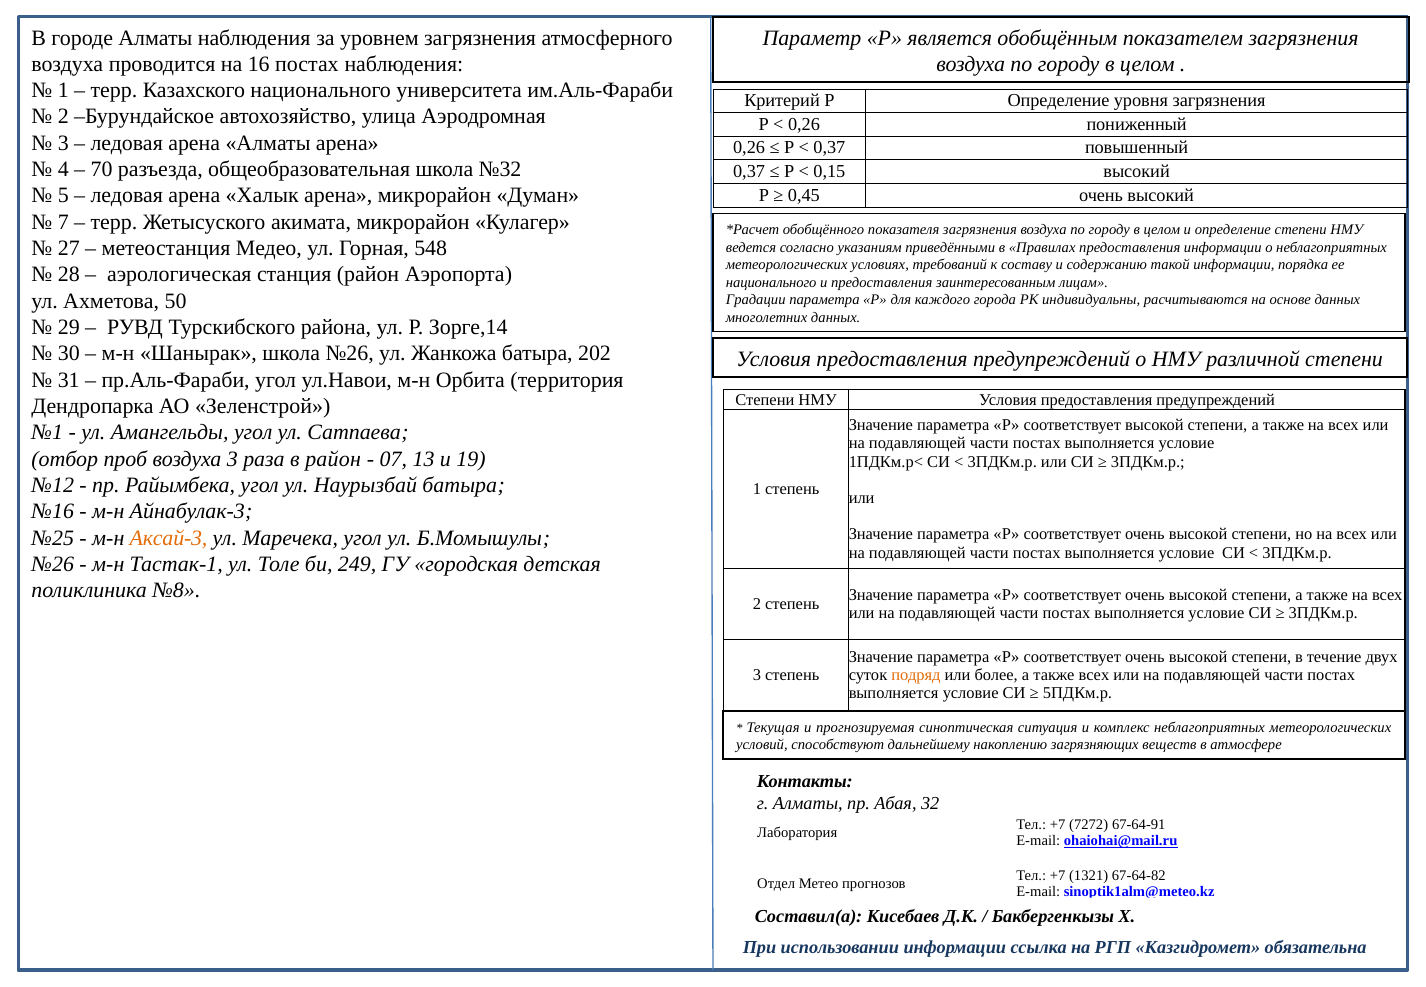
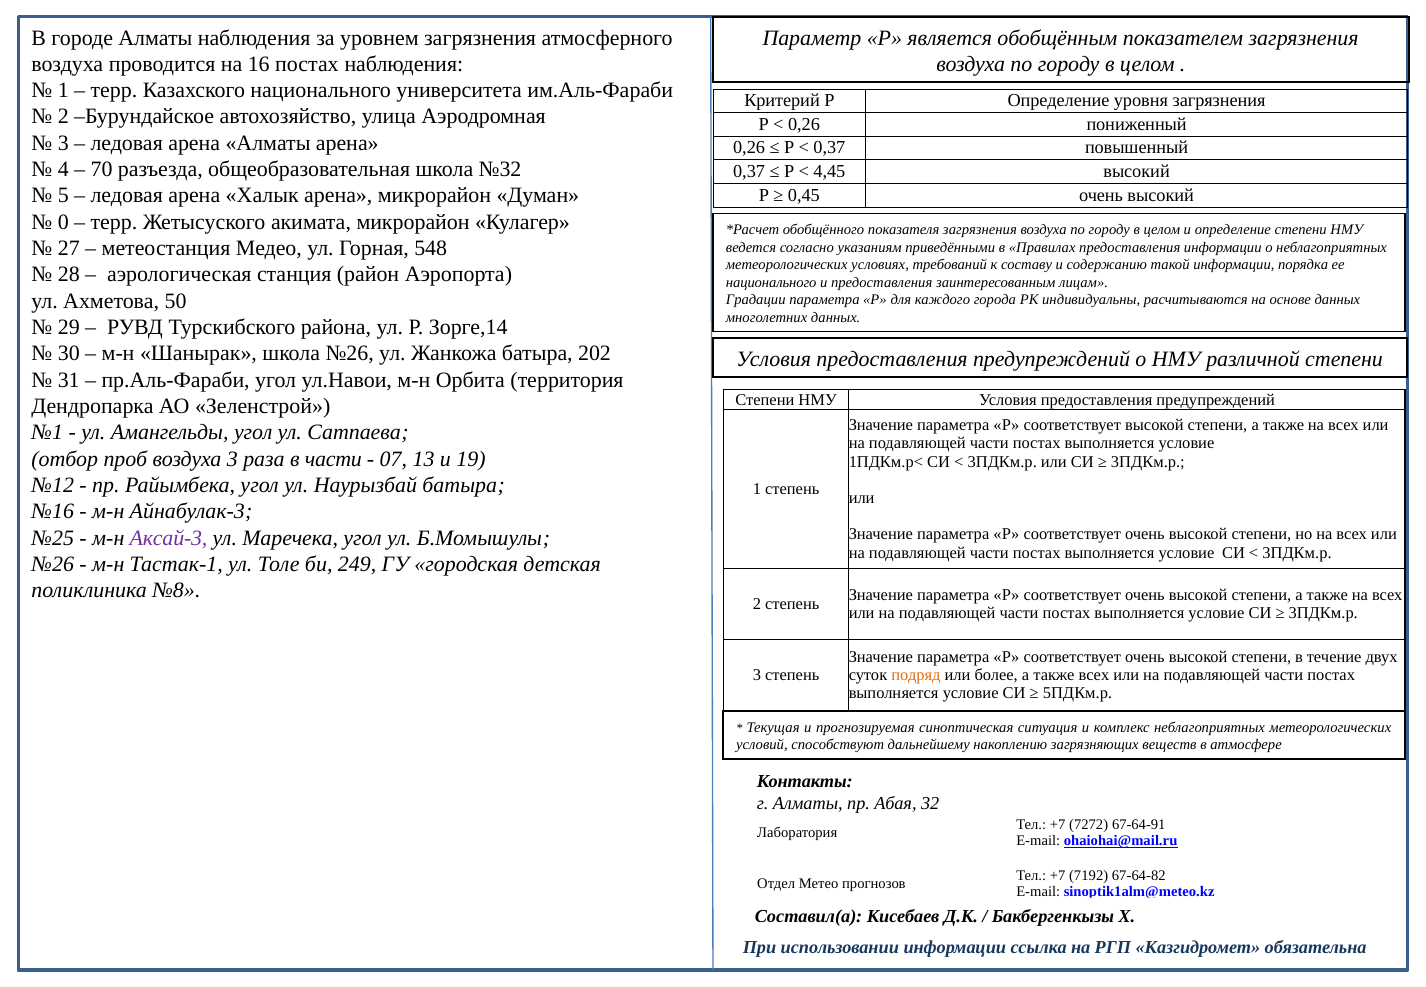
0,15: 0,15 -> 4,45 (829, 172)
7: 7 -> 0 (63, 222)
в район: район -> части (333, 459)
Аксай-3 colour: orange -> purple (169, 538)
1321: 1321 -> 7192 (1089, 875)
